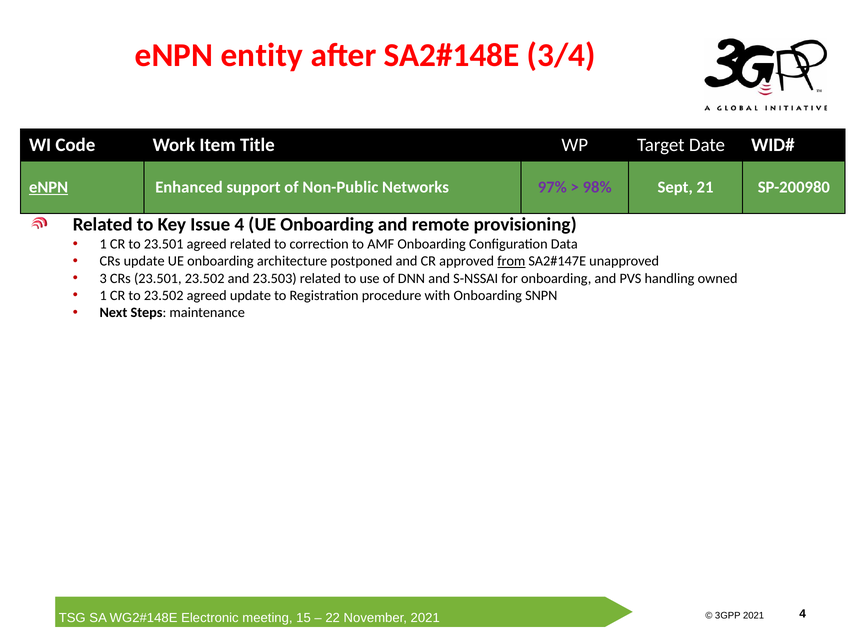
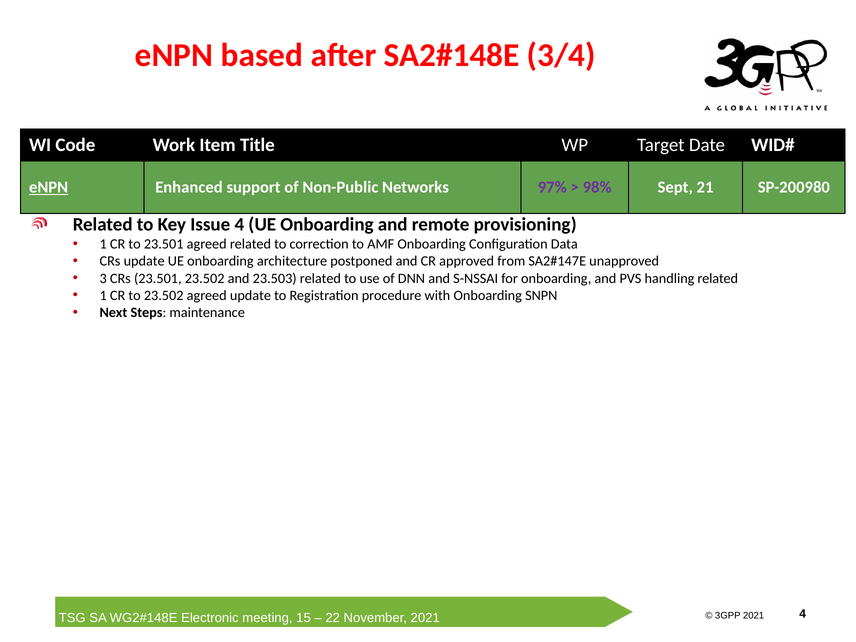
entity: entity -> based (262, 55)
from underline: present -> none (511, 261)
handling owned: owned -> related (718, 278)
